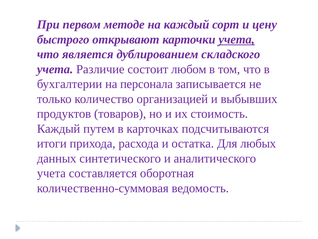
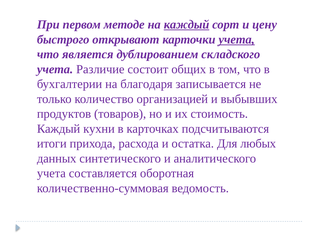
каждый underline: none -> present (187, 25)
любом: любом -> общих (189, 69)
персонала: персонала -> благодаря (146, 84)
путем: путем -> кухни (99, 129)
